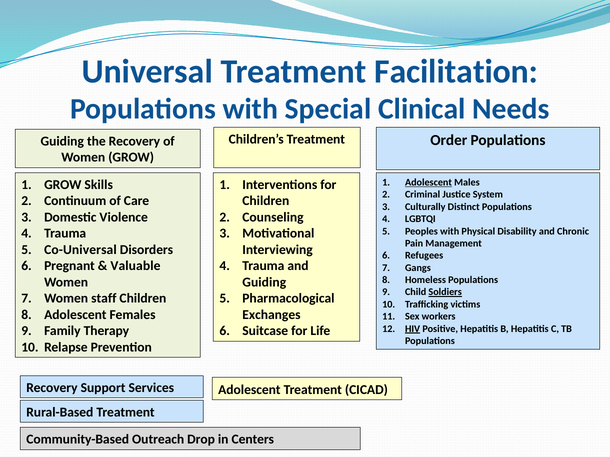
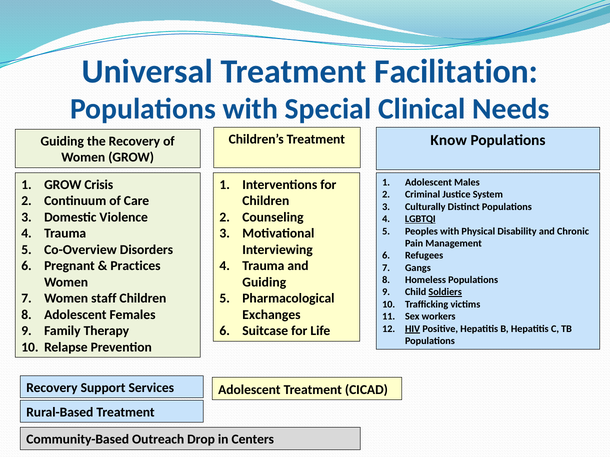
Order: Order -> Know (449, 140)
Adolescent underline: present -> none (428, 183)
Skills: Skills -> Crisis (99, 185)
LGBTQI underline: none -> present (420, 219)
Co-Universal: Co-Universal -> Co-Overview (80, 250)
Valuable: Valuable -> Practices (136, 266)
